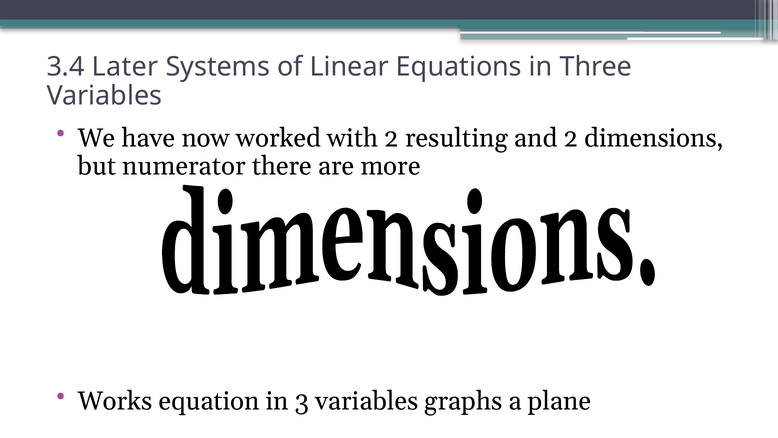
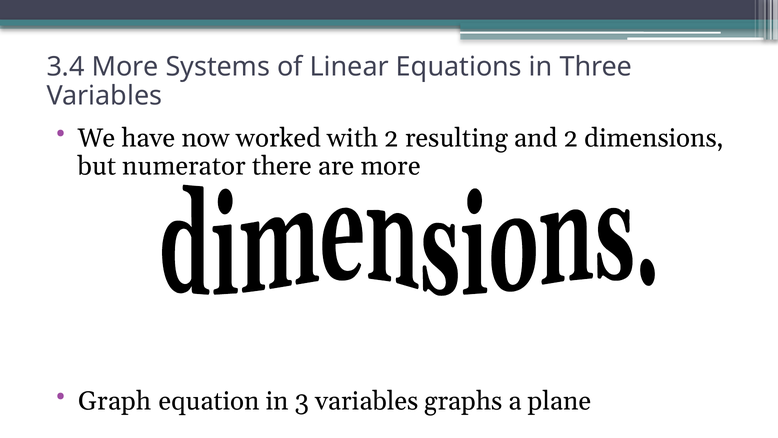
3.4 Later: Later -> More (125, 67)
Works: Works -> Graph (115, 401)
